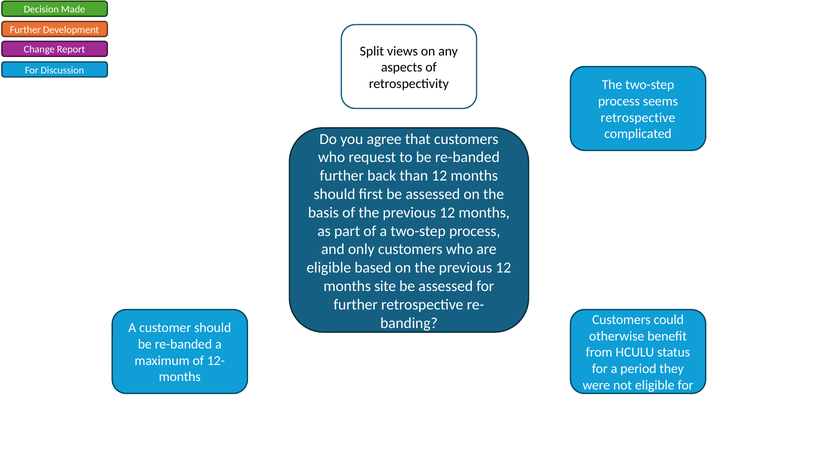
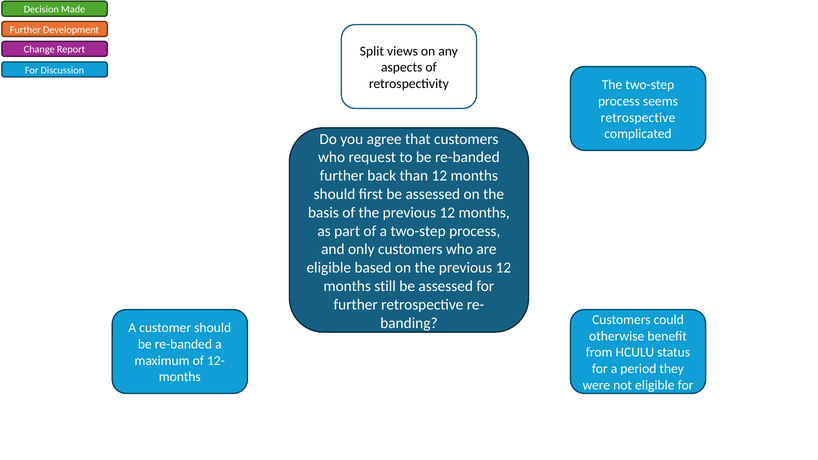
site: site -> still (385, 286)
